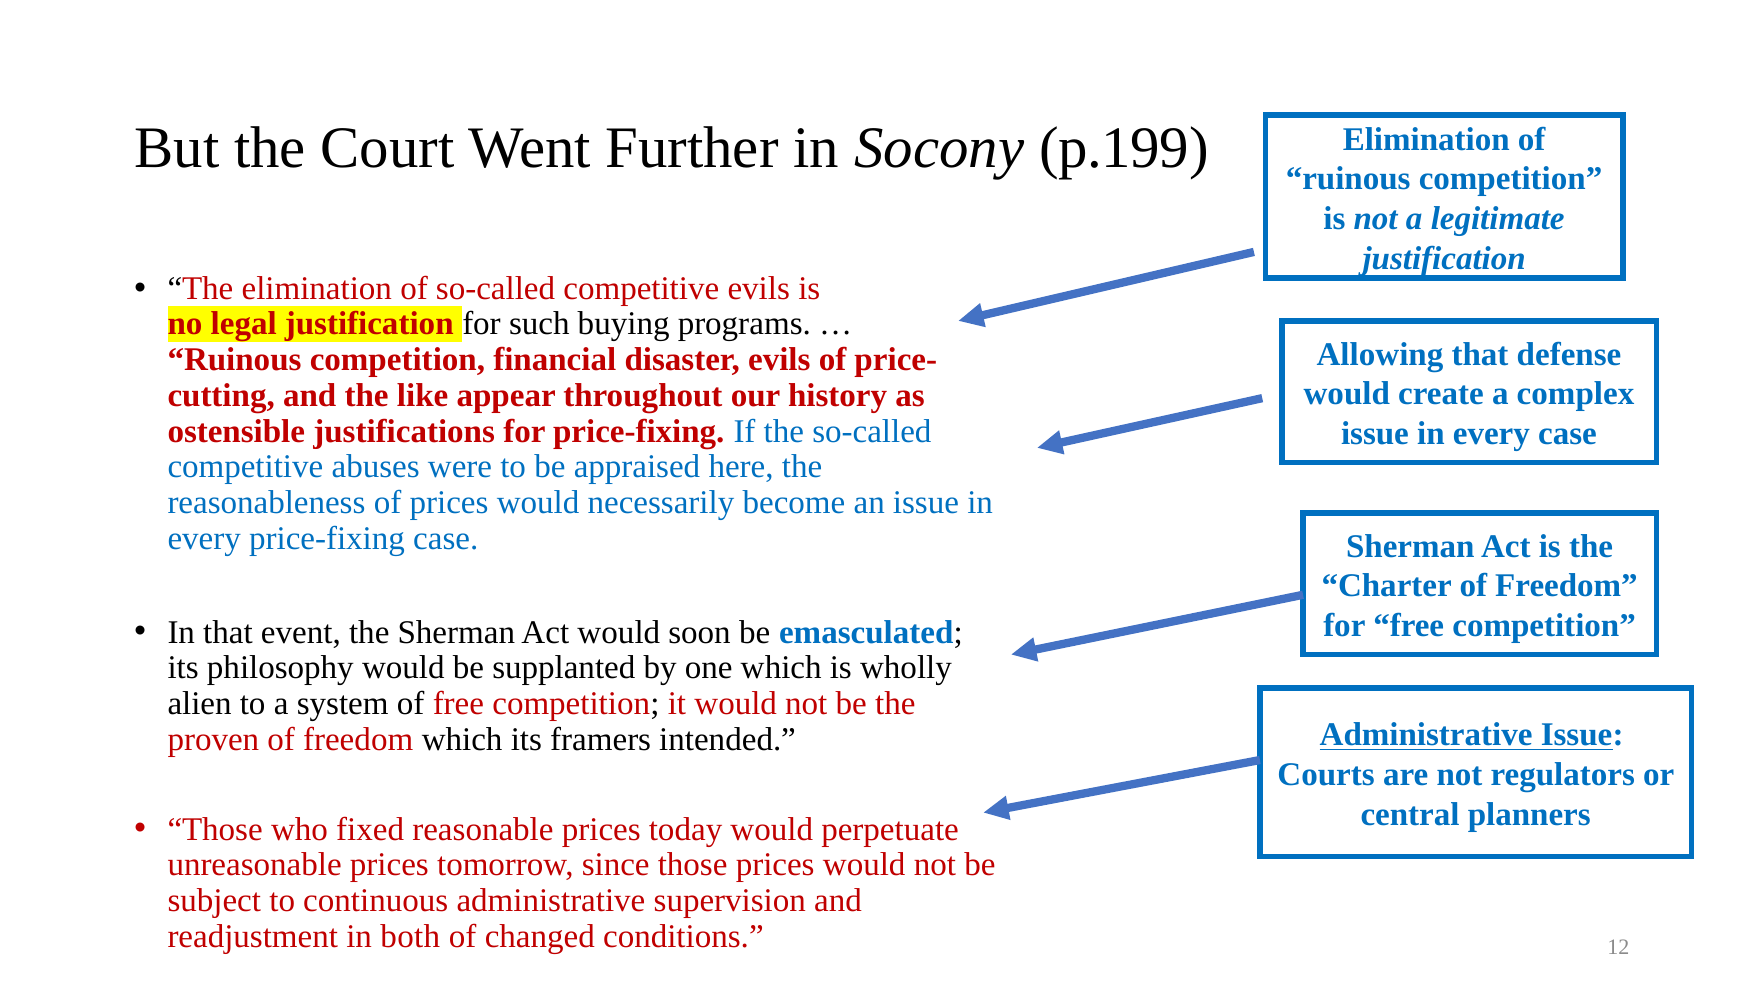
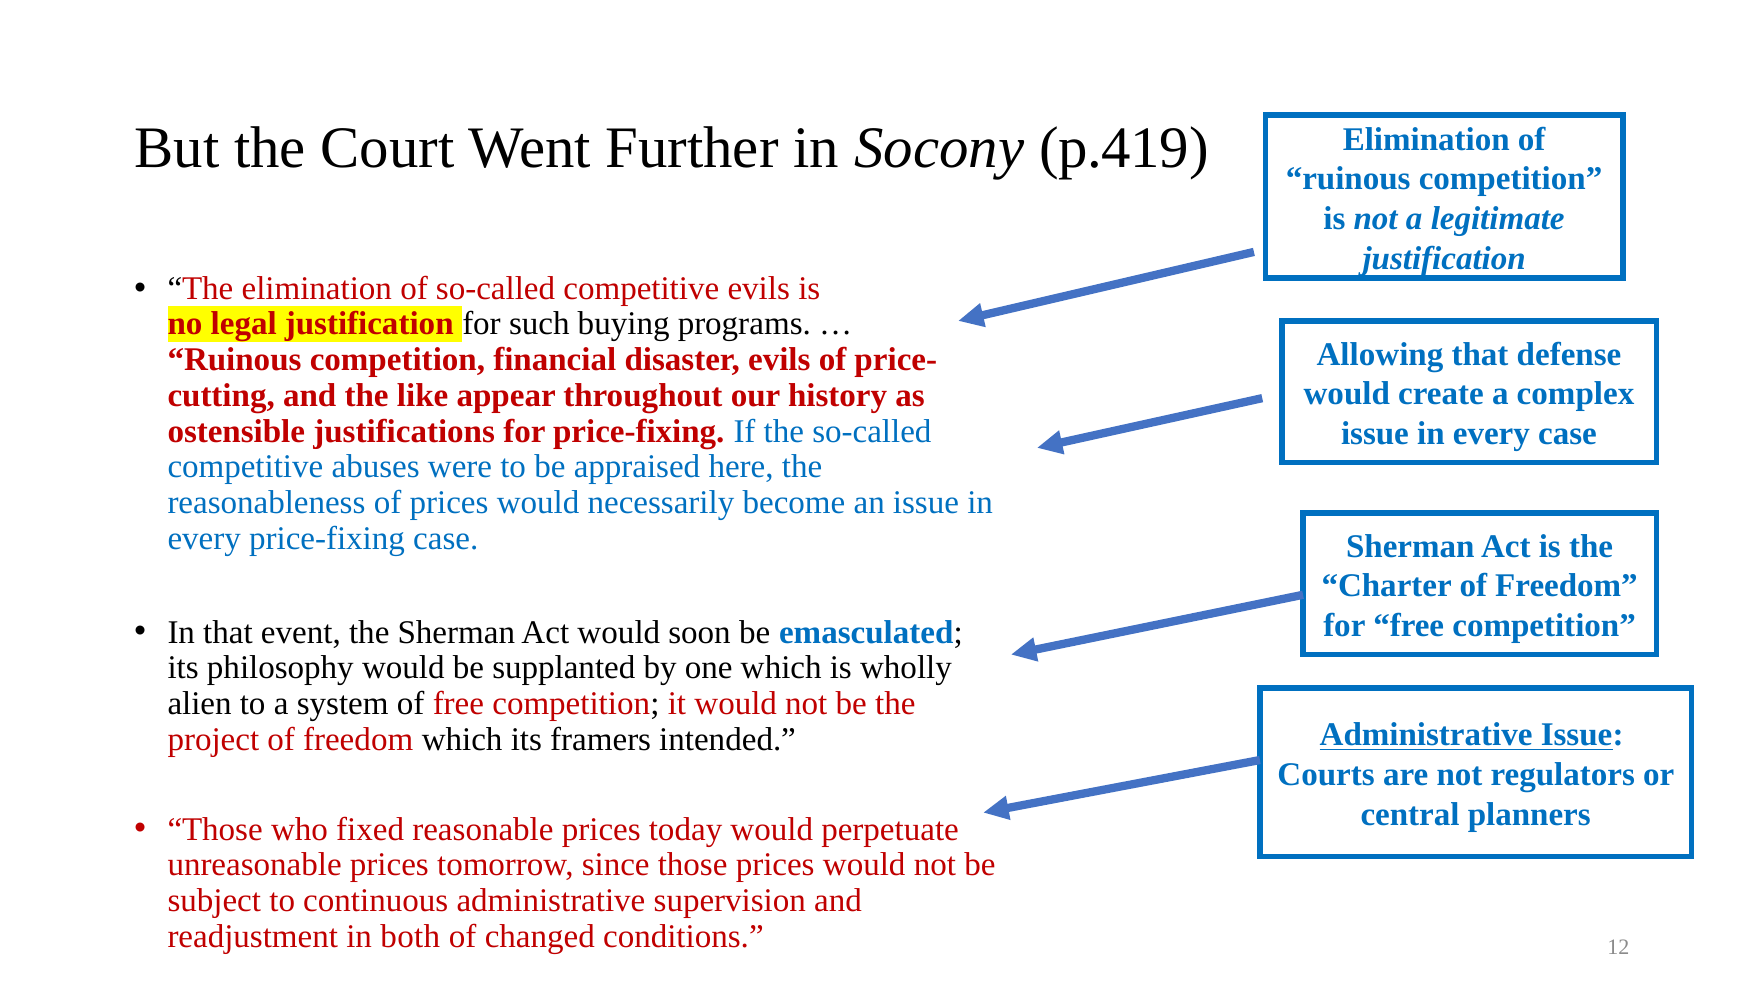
p.199: p.199 -> p.419 (1124, 148)
proven: proven -> project (213, 740)
